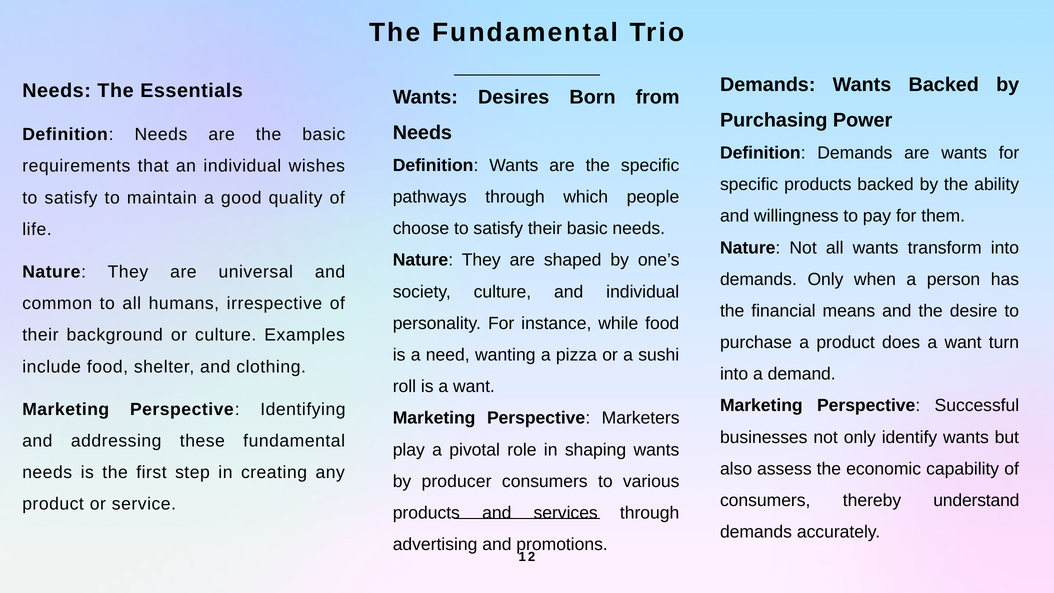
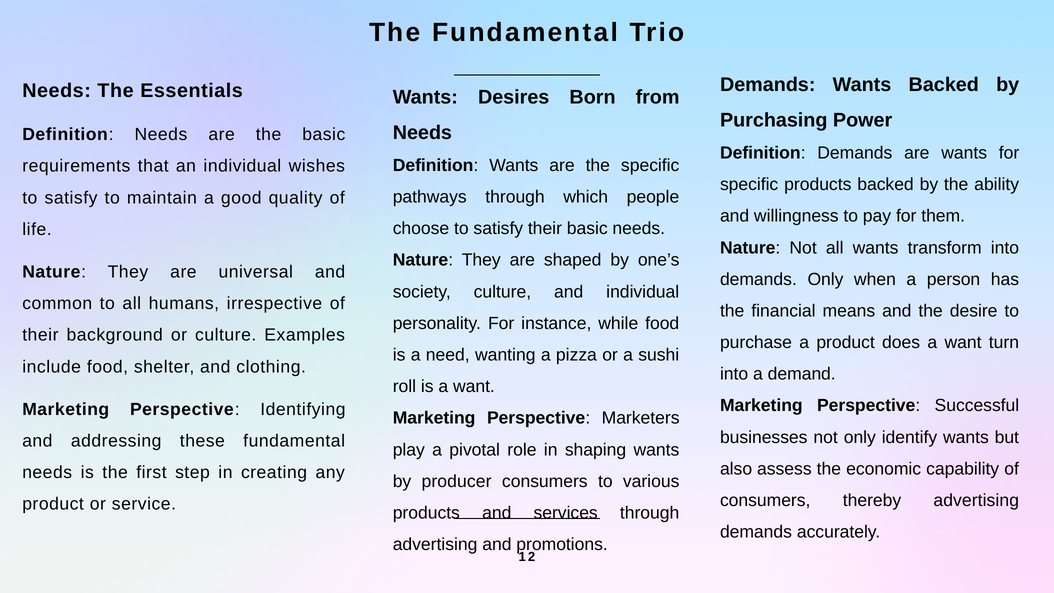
thereby understand: understand -> advertising (976, 500)
